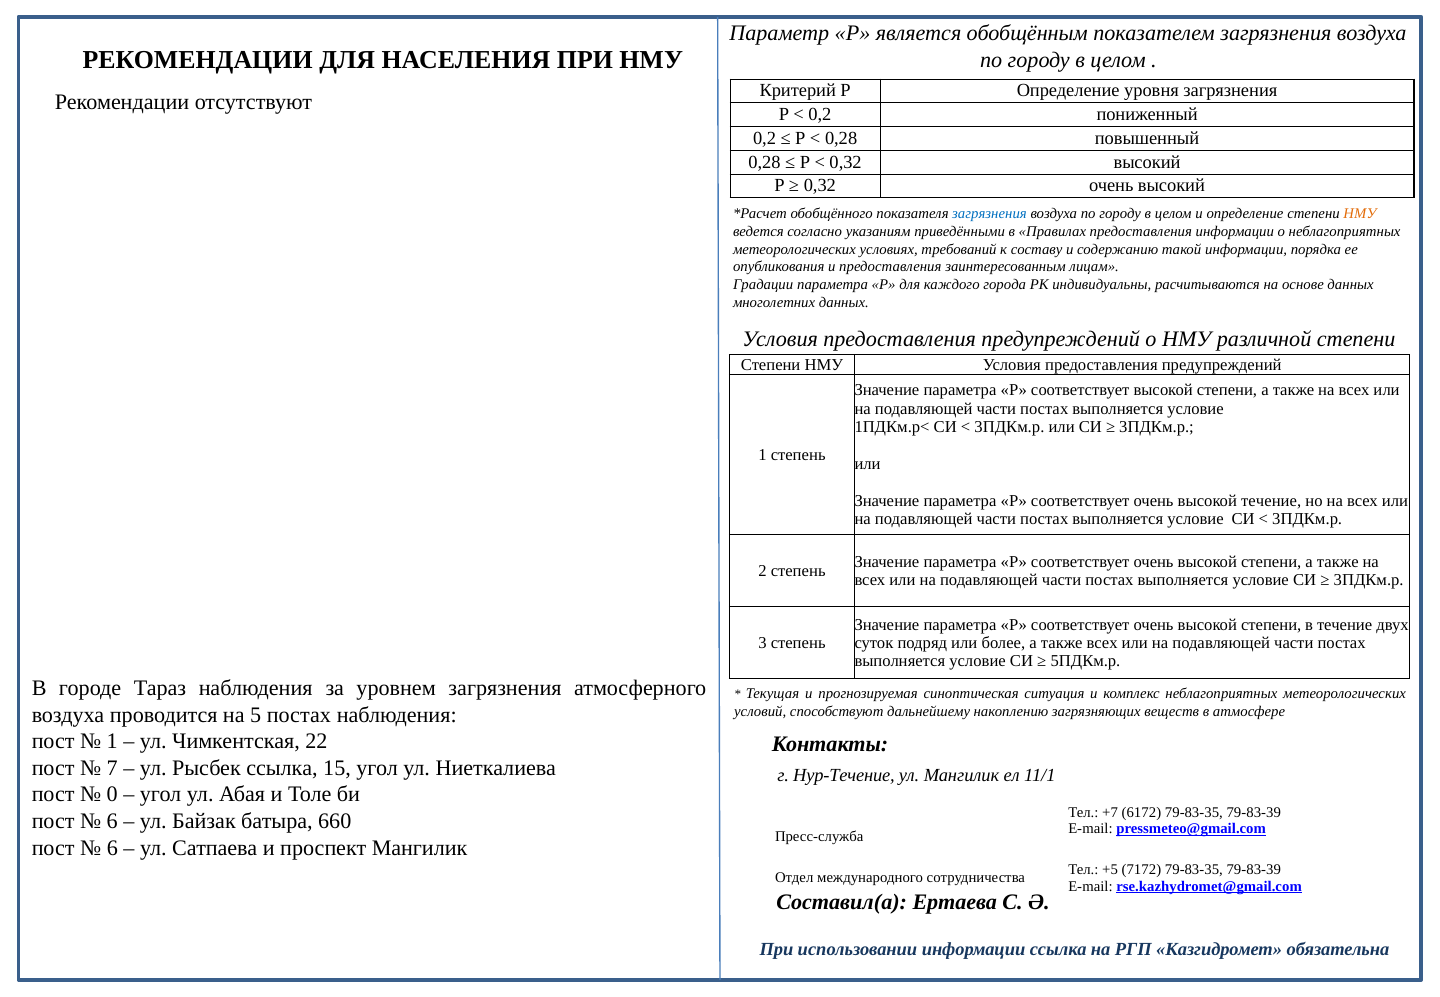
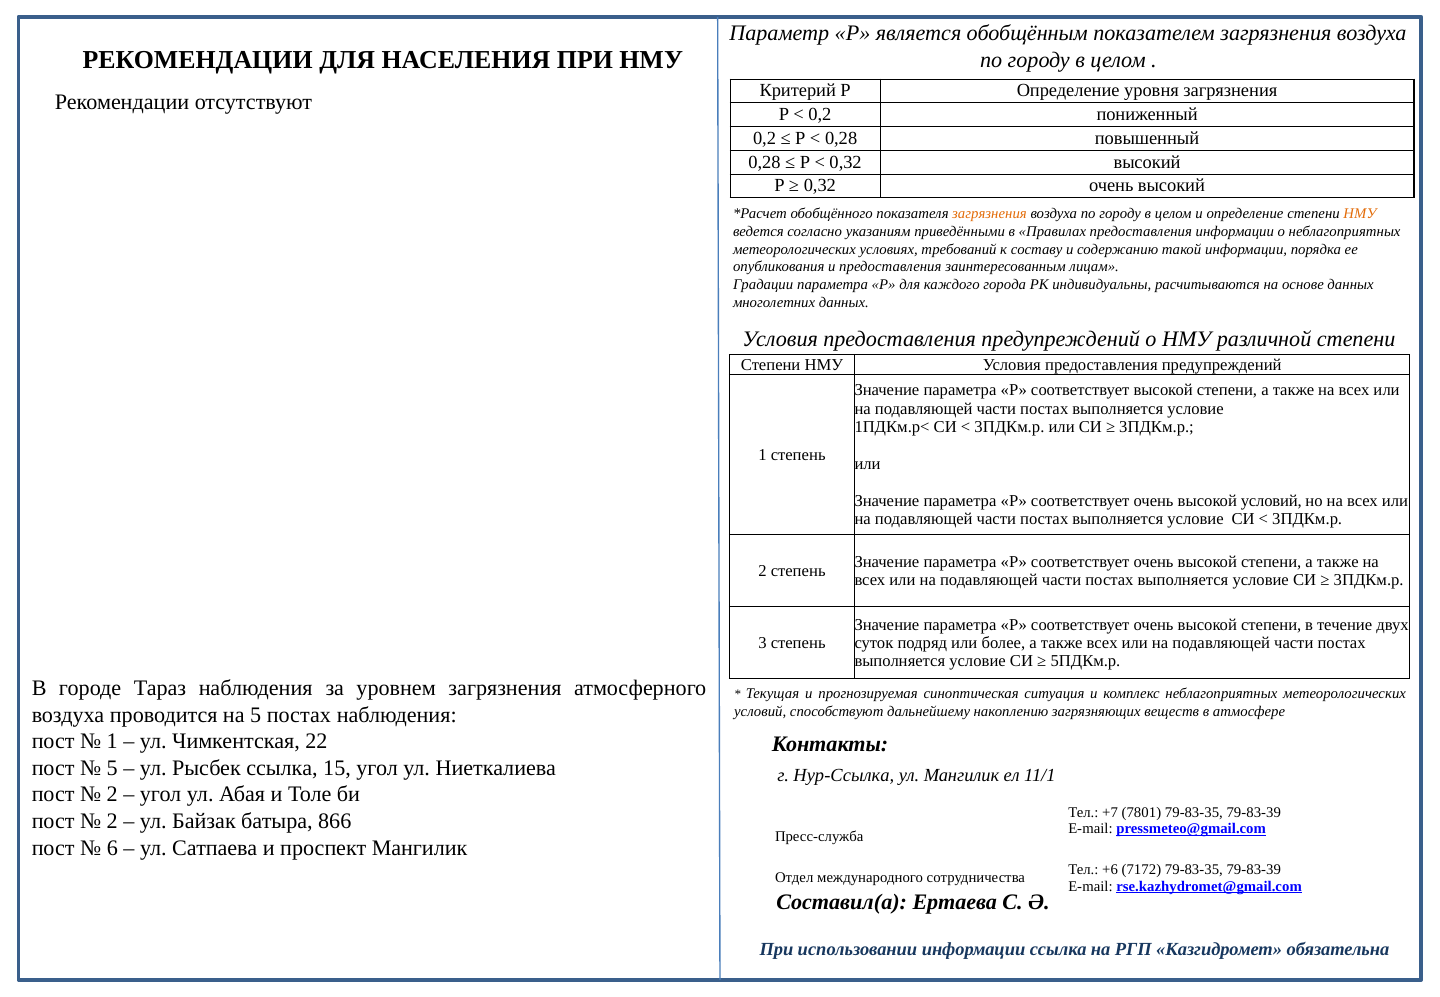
загрязнения colour: blue -> orange (989, 214)
высокой течение: течение -> условий (1271, 501)
7: 7 -> 5 (112, 768)
Нур-Течение: Нур-Течение -> Нур-Ссылка (844, 775)
0: 0 -> 2 (112, 795)
6172: 6172 -> 7801 (1141, 812)
6: 6 -> 2 (112, 821)
660: 660 -> 866 (335, 821)
+5: +5 -> +6 (1110, 870)
